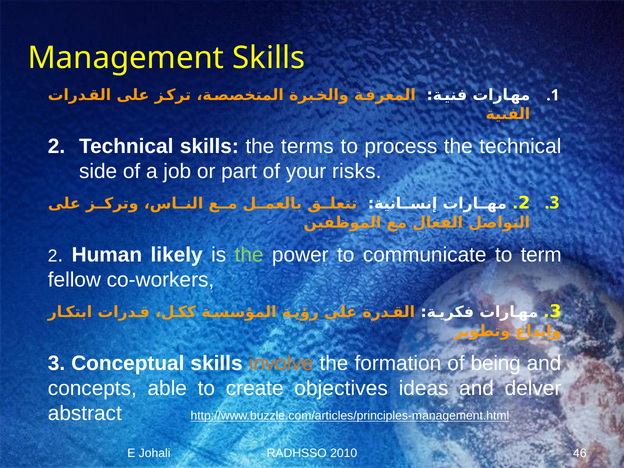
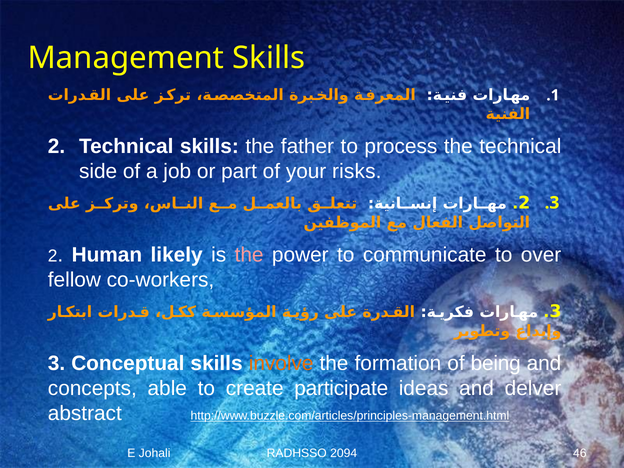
terms: terms -> father (307, 147)
the colour: light green -> pink (249, 255)
term: term -> over (541, 255)
objectives: objectives -> participate (341, 389)
2010: 2010 -> 2094 (344, 453)
